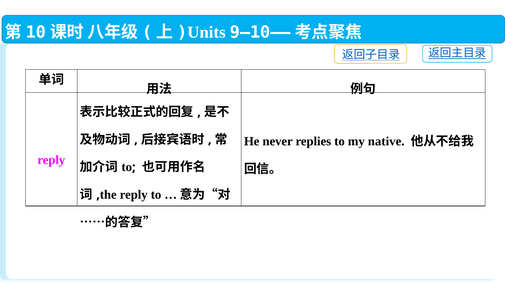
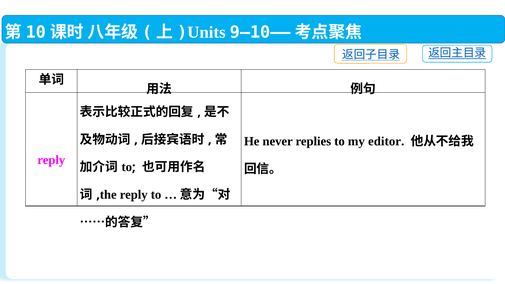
native: native -> editor (386, 141)
